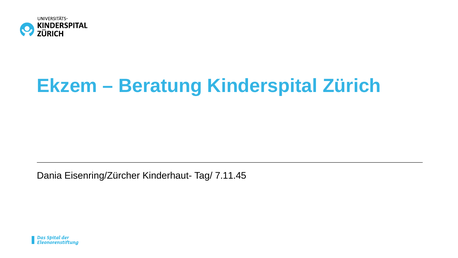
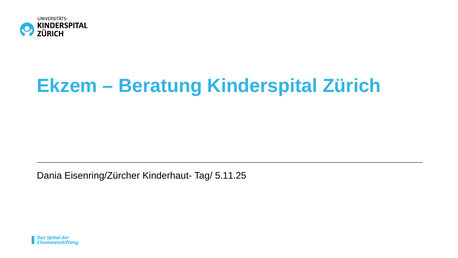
7.11.45: 7.11.45 -> 5.11.25 (231, 175)
